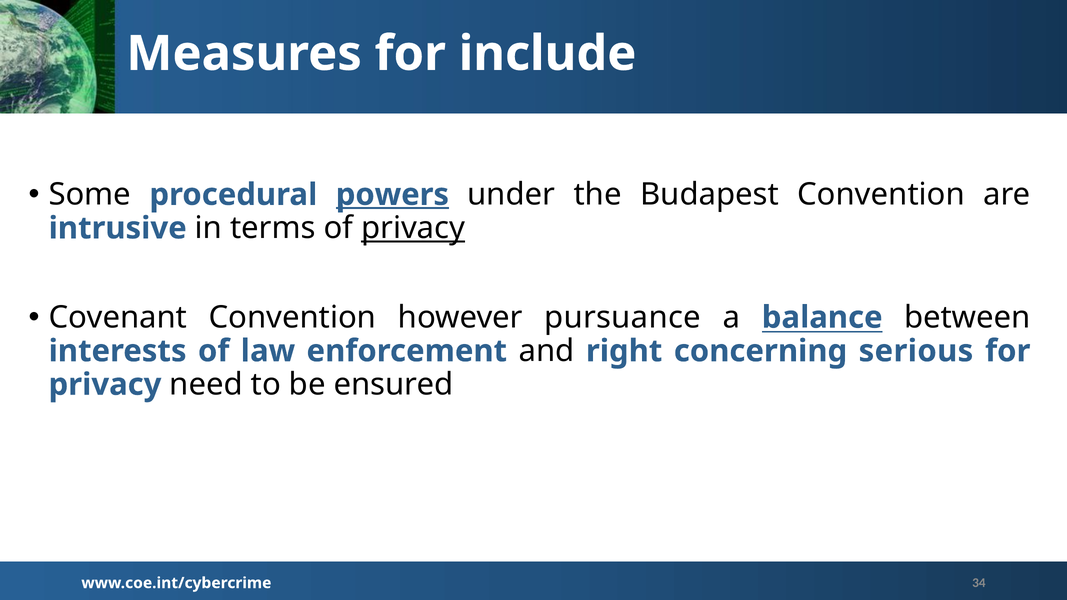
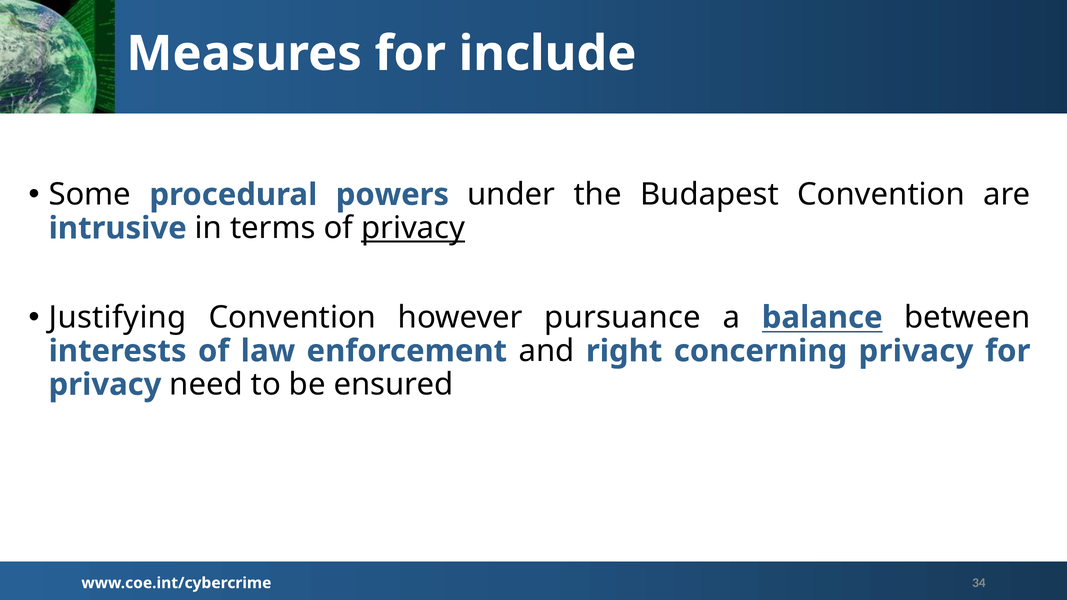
powers underline: present -> none (392, 195)
Covenant: Covenant -> Justifying (118, 318)
concerning serious: serious -> privacy (916, 351)
